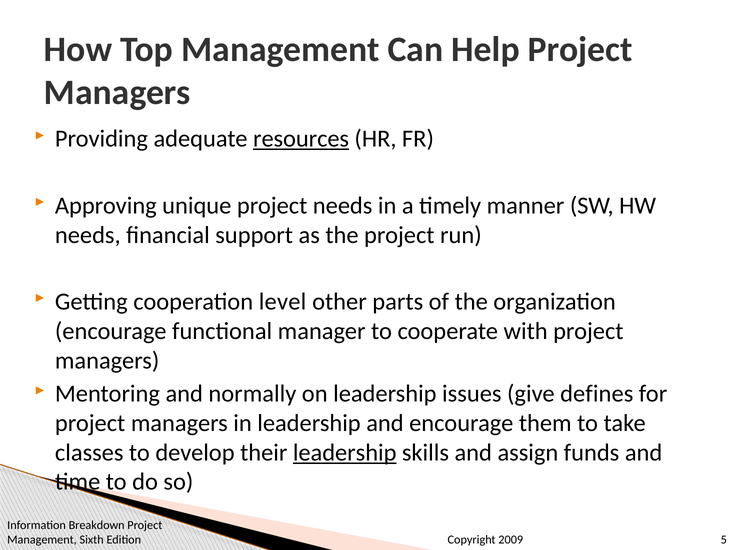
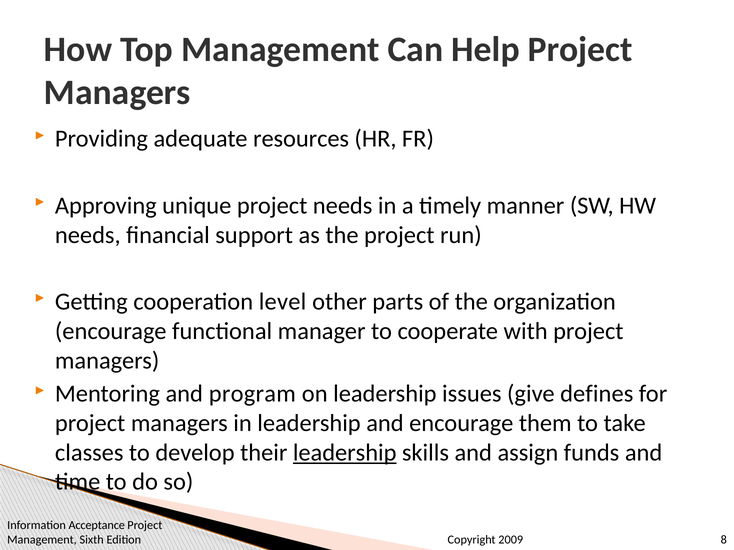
resources underline: present -> none (301, 139)
normally: normally -> program (252, 394)
Breakdown: Breakdown -> Acceptance (97, 526)
5: 5 -> 8 (724, 540)
